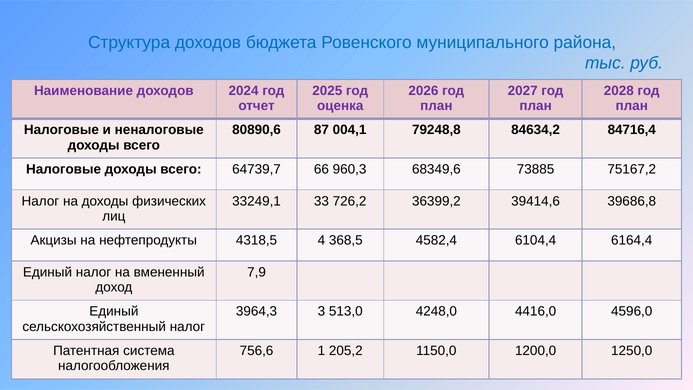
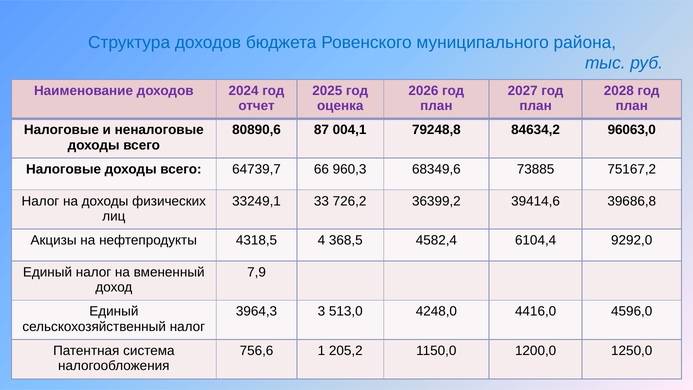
84716,4: 84716,4 -> 96063,0 (632, 130)
6164,4: 6164,4 -> 9292,0 (632, 240)
